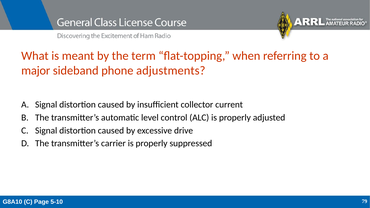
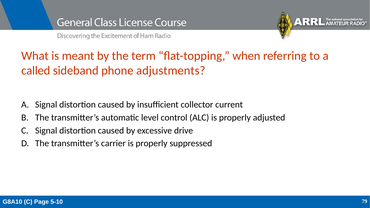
major: major -> called (36, 71)
